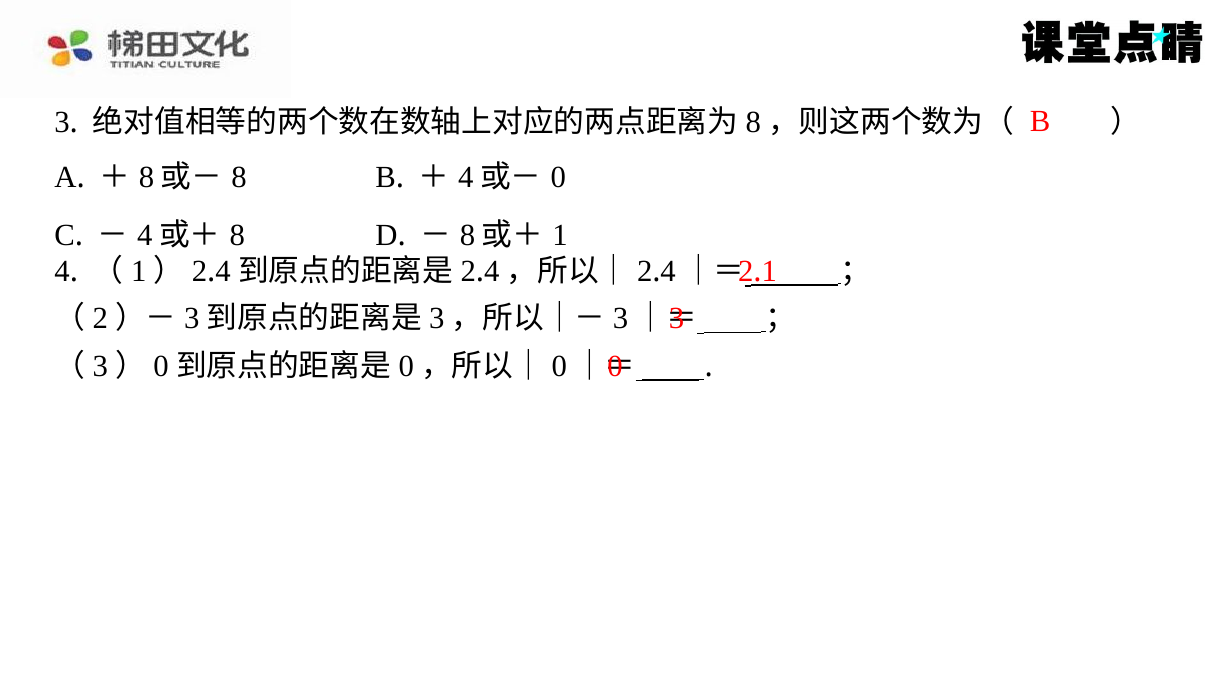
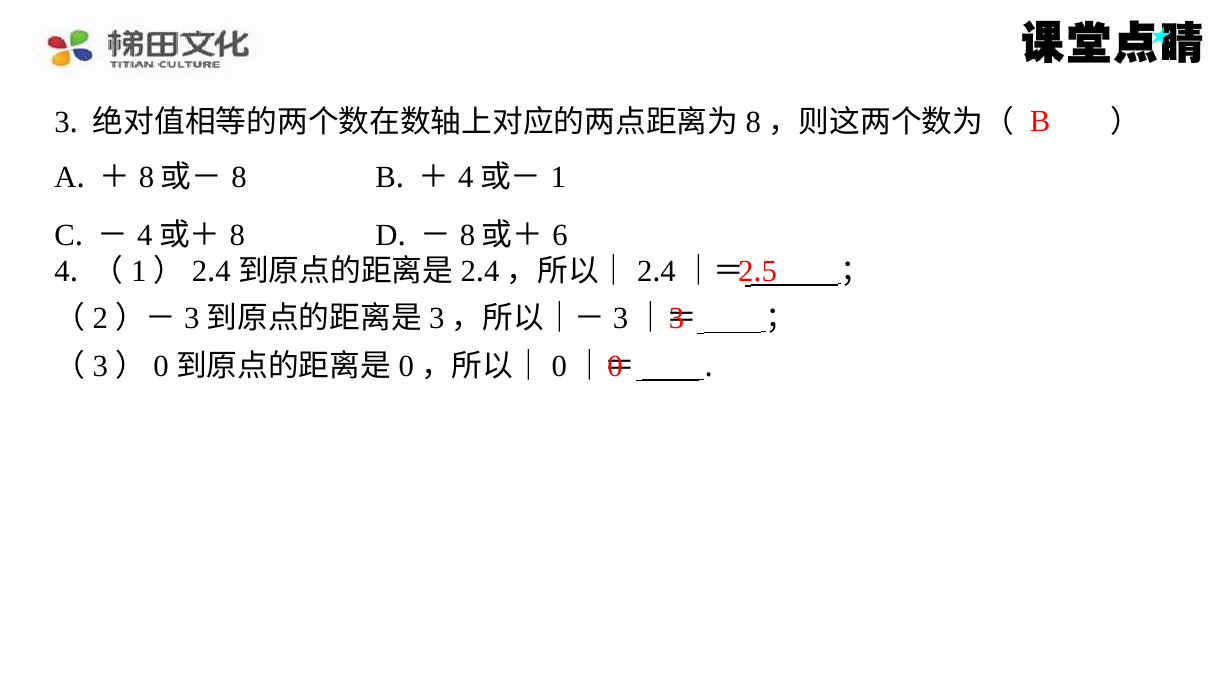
0: 0 -> 1 (558, 177)
1: 1 -> 6 (560, 235)
1: 1 -> 5 (769, 271)
